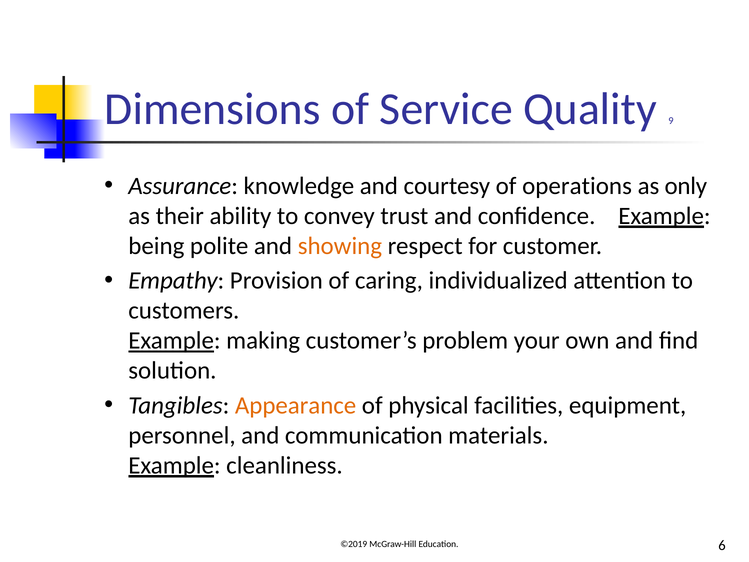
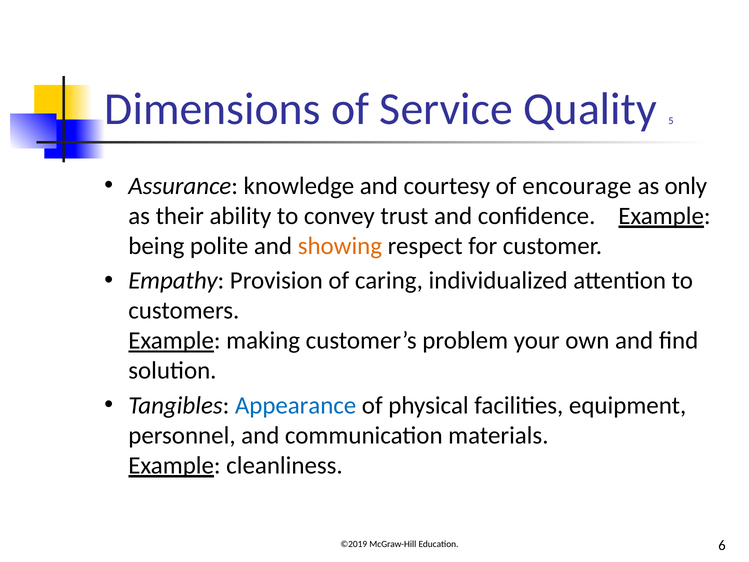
9: 9 -> 5 (671, 121)
operations: operations -> encourage (577, 186)
Appearance colour: orange -> blue (296, 405)
